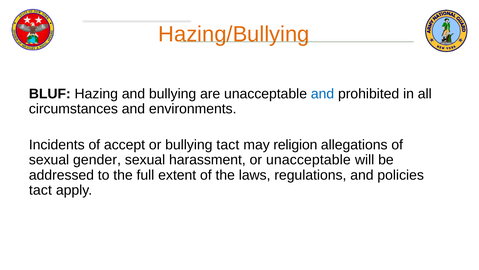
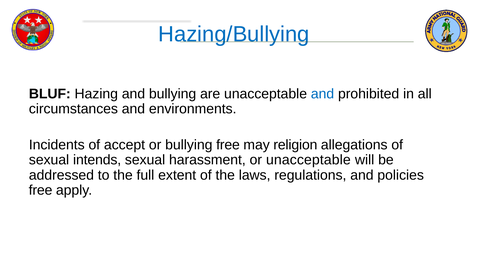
Hazing/Bullying colour: orange -> blue (234, 34)
bullying tact: tact -> free (228, 145)
gender: gender -> intends (97, 160)
tact: tact -> free (41, 190)
